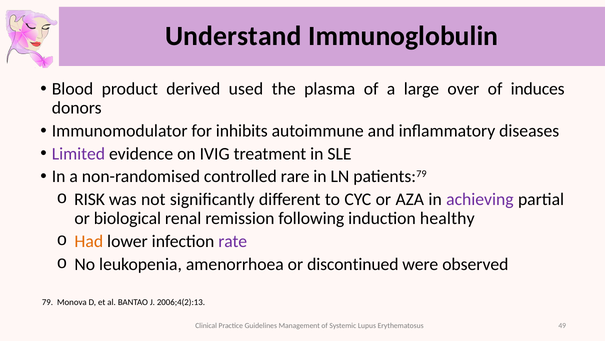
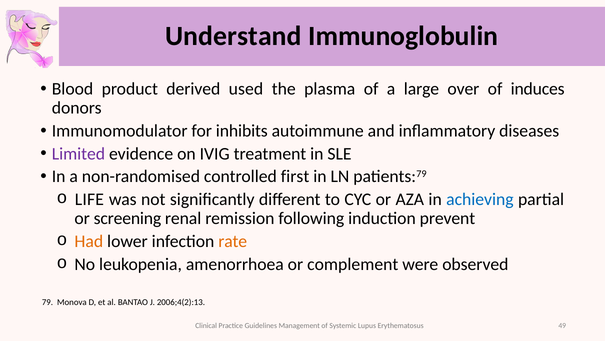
rare: rare -> first (295, 176)
RISK: RISK -> LIFE (89, 199)
achieving colour: purple -> blue (480, 199)
biological: biological -> screening (127, 218)
healthy: healthy -> prevent (447, 218)
rate colour: purple -> orange (233, 241)
discontinued: discontinued -> complement (353, 264)
